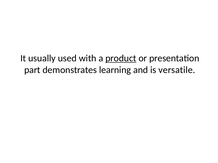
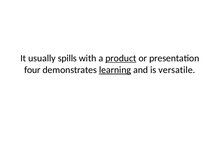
used: used -> spills (67, 58)
part: part -> four (32, 70)
learning underline: none -> present (115, 70)
